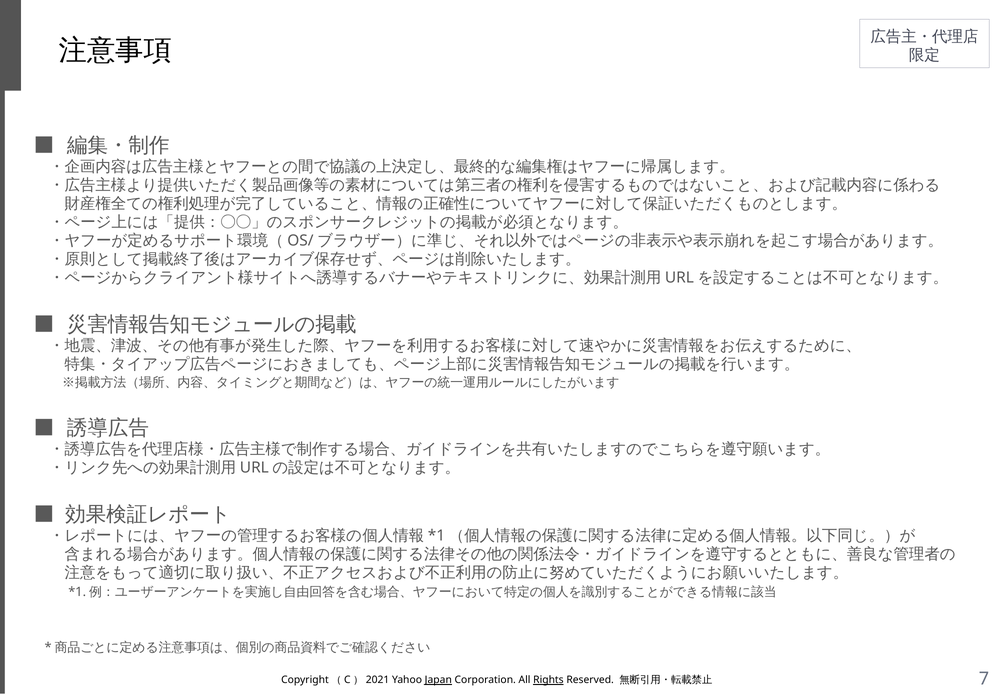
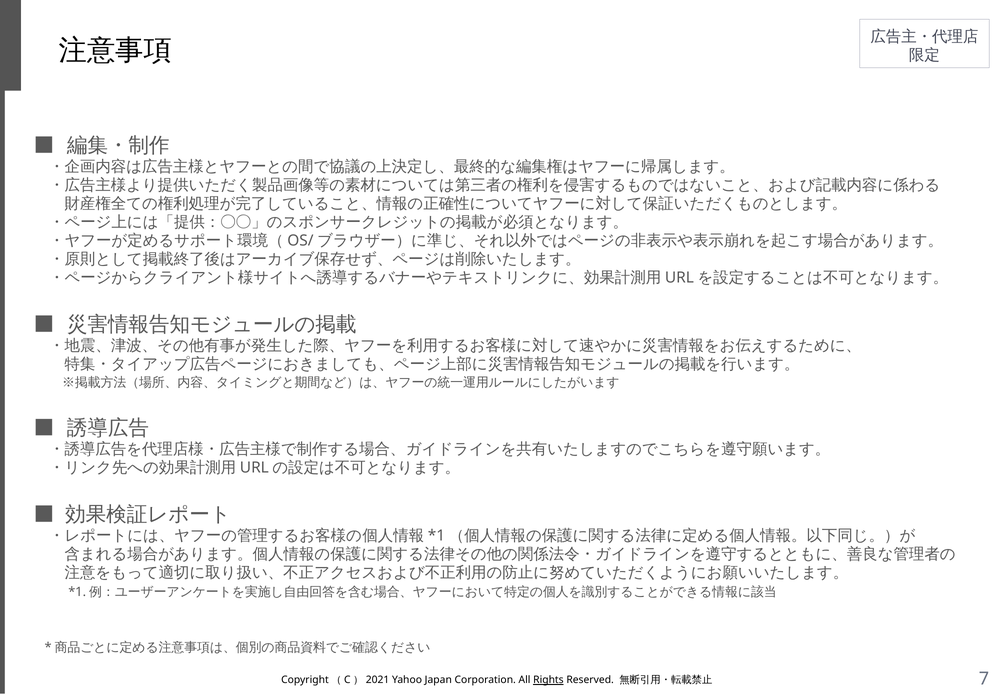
Japan underline: present -> none (438, 680)
